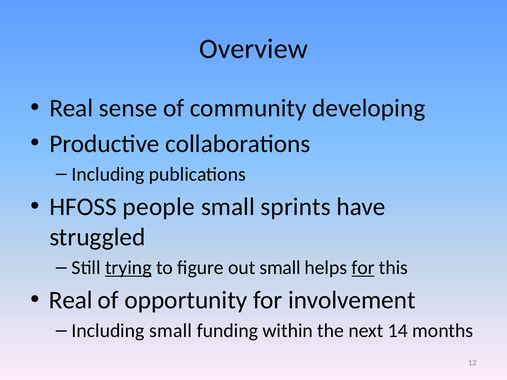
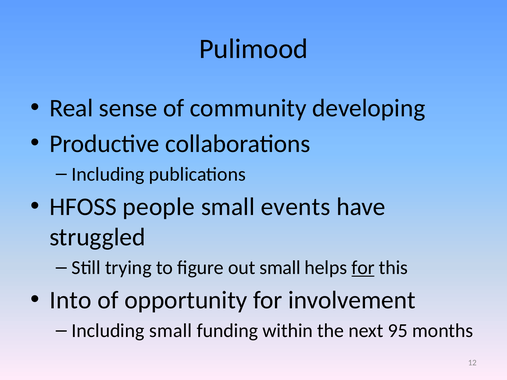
Overview: Overview -> Pulimood (254, 49)
sprints: sprints -> events (296, 207)
trying underline: present -> none (128, 268)
Real: Real -> Into (71, 300)
14: 14 -> 95 (398, 331)
